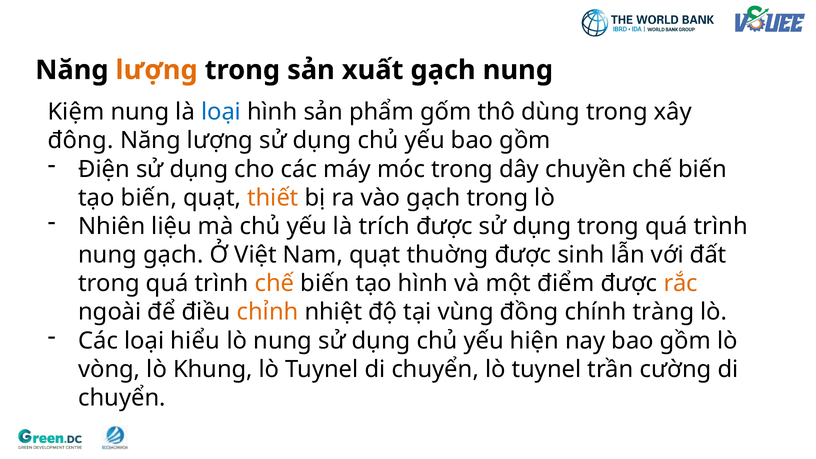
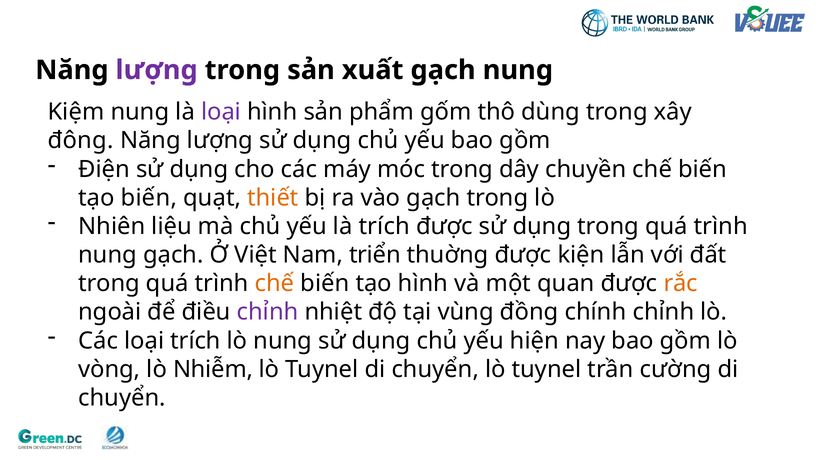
lượng colour: orange -> purple (157, 70)
loại colour: blue -> purple (221, 112)
Nam quạt: quạt -> triển (375, 255)
sinh: sinh -> kiện (581, 255)
điểm: điểm -> quan (566, 283)
chỉnh colour: orange -> purple (268, 312)
chính tràng: tràng -> chỉnh (663, 312)
loại hiểu: hiểu -> trích (195, 341)
Khung: Khung -> Nhiễm (213, 369)
